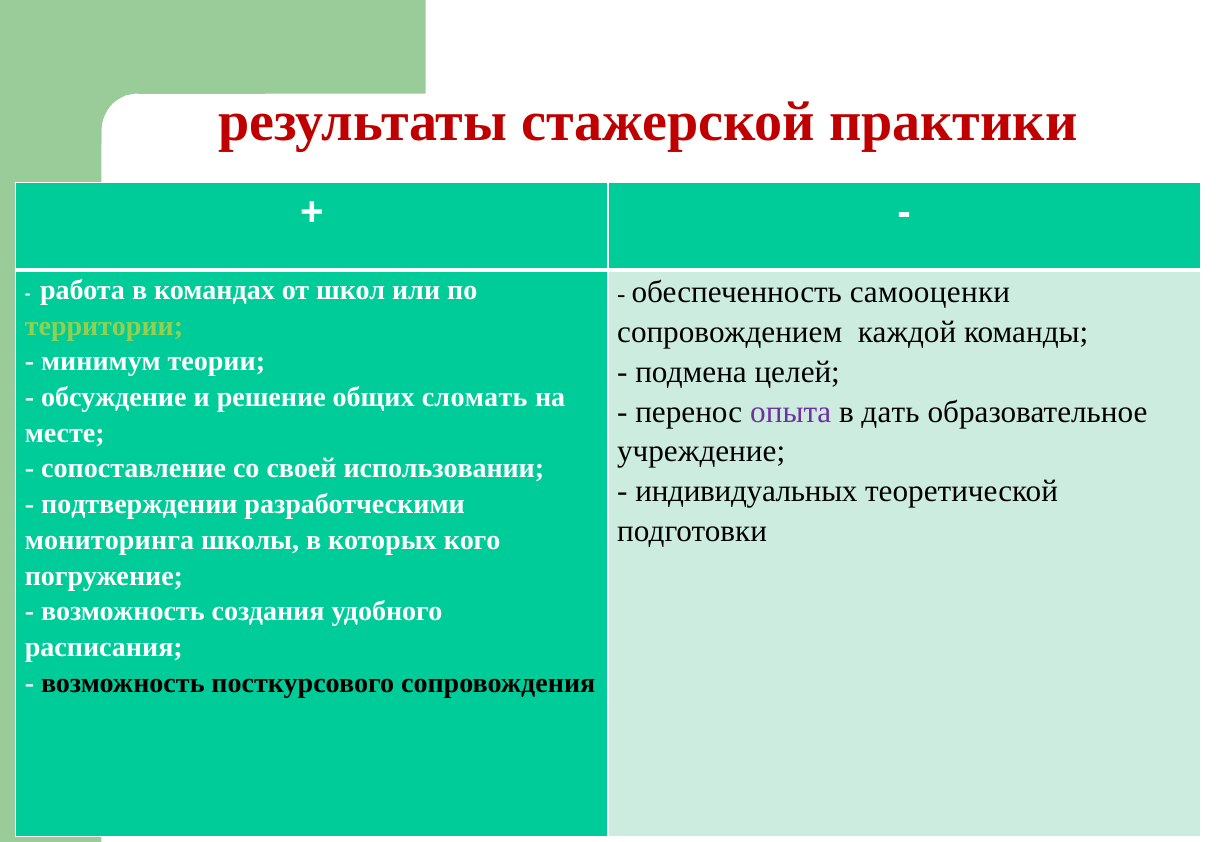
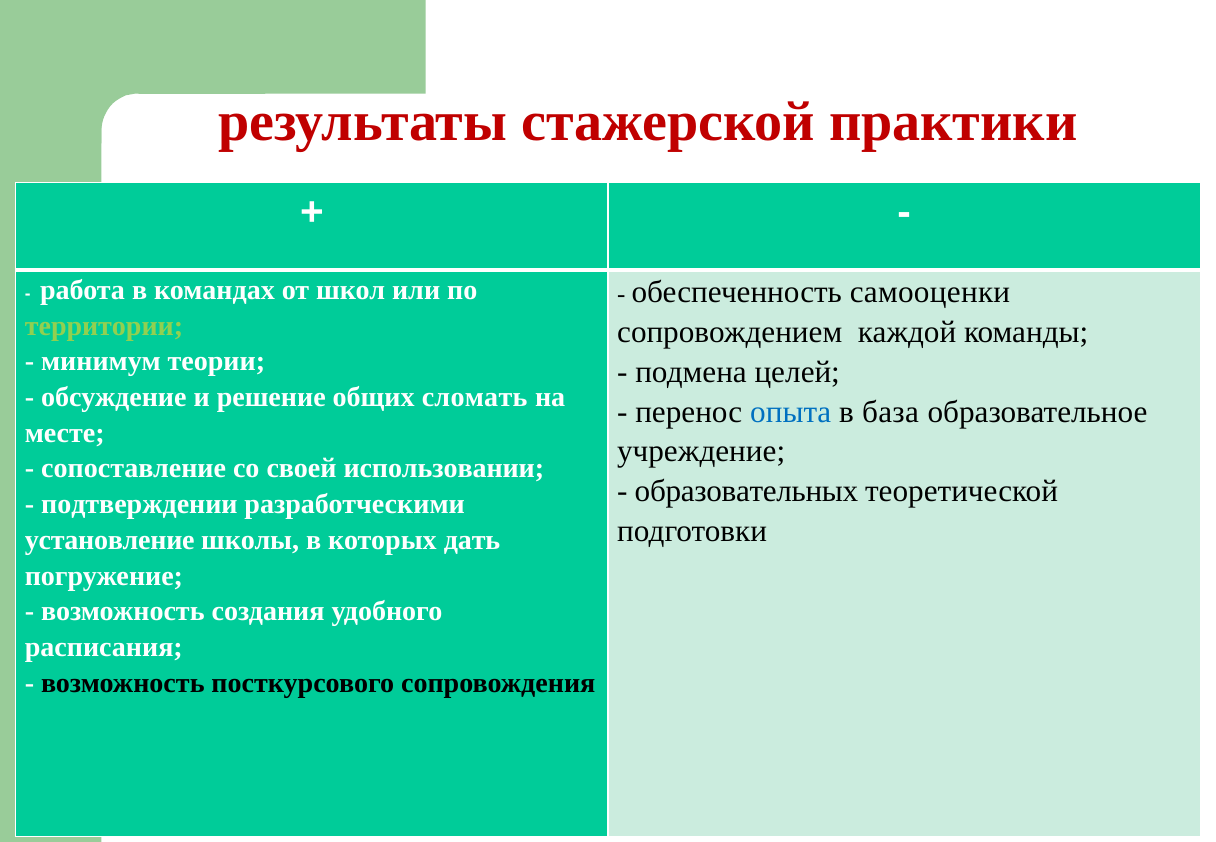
опыта colour: purple -> blue (791, 412)
дать: дать -> база (890, 412)
индивидуальных: индивидуальных -> образовательных (746, 491)
мониторинга: мониторинга -> установление (110, 540)
кого: кого -> дать (472, 540)
